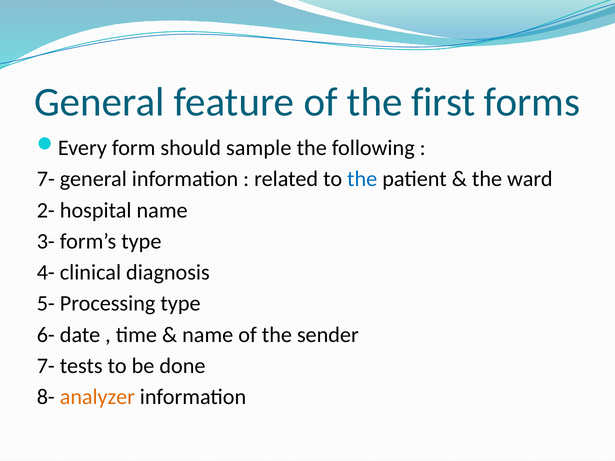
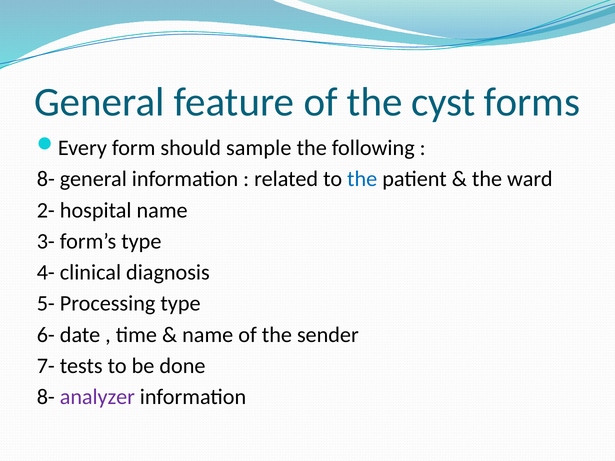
first: first -> cyst (443, 102)
7-: 7- -> 8- (46, 179)
analyzer colour: orange -> purple (97, 397)
